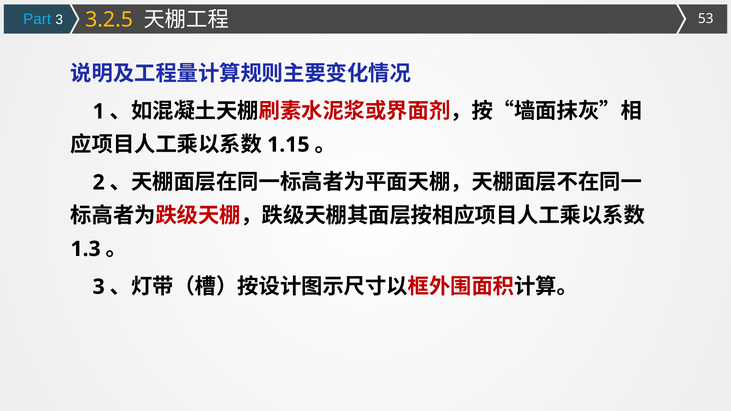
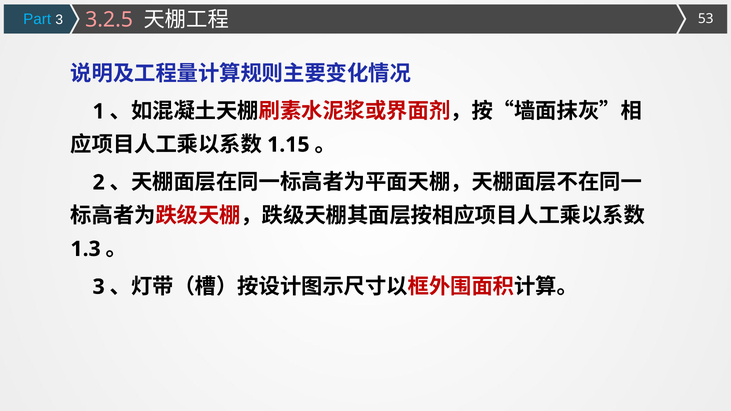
3.2.5 colour: yellow -> pink (109, 20)
